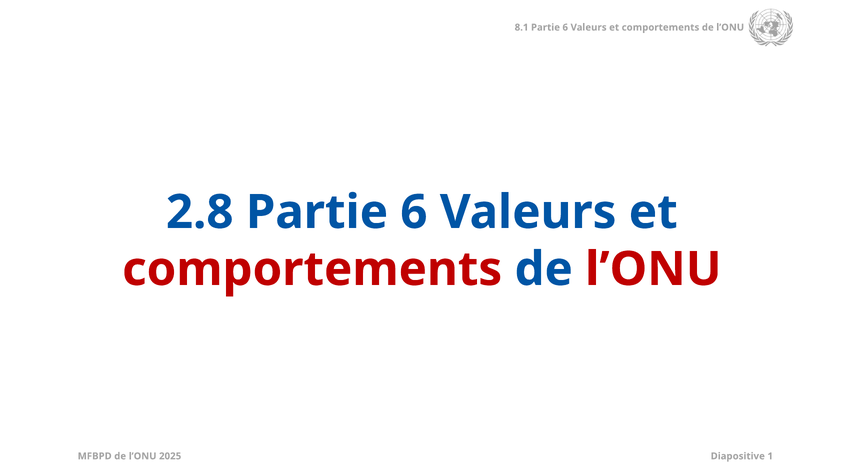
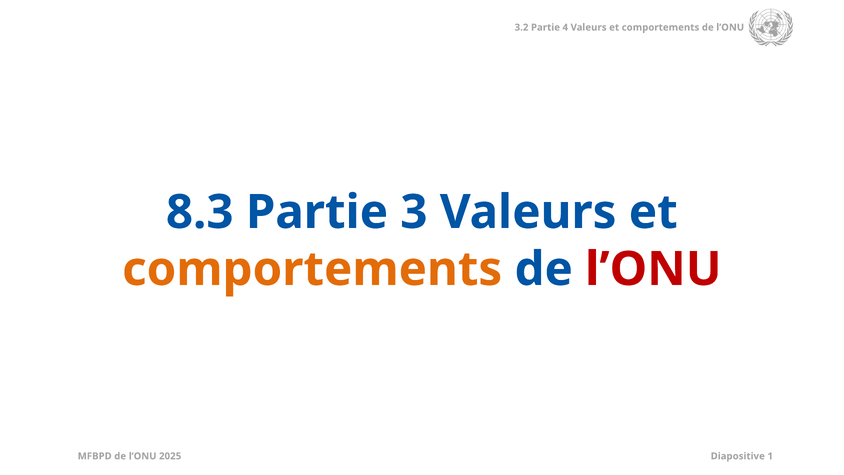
8.1: 8.1 -> 3.2 (522, 27)
6: 6 -> 4 (565, 27)
2.8: 2.8 -> 8.3 (200, 212)
6: 6 -> 3 (414, 212)
comportements colour: red -> orange (312, 269)
